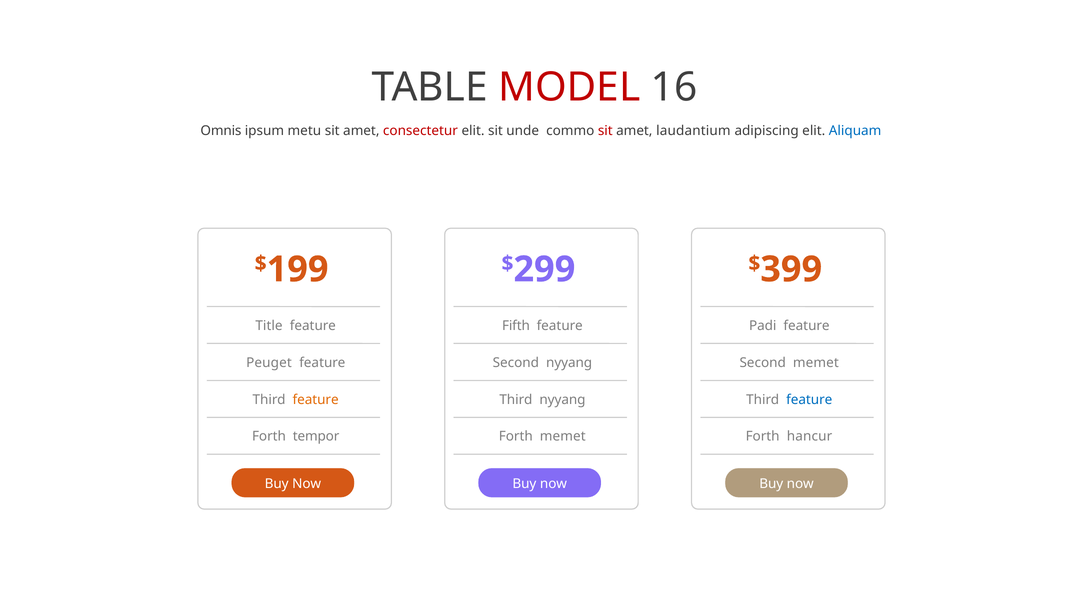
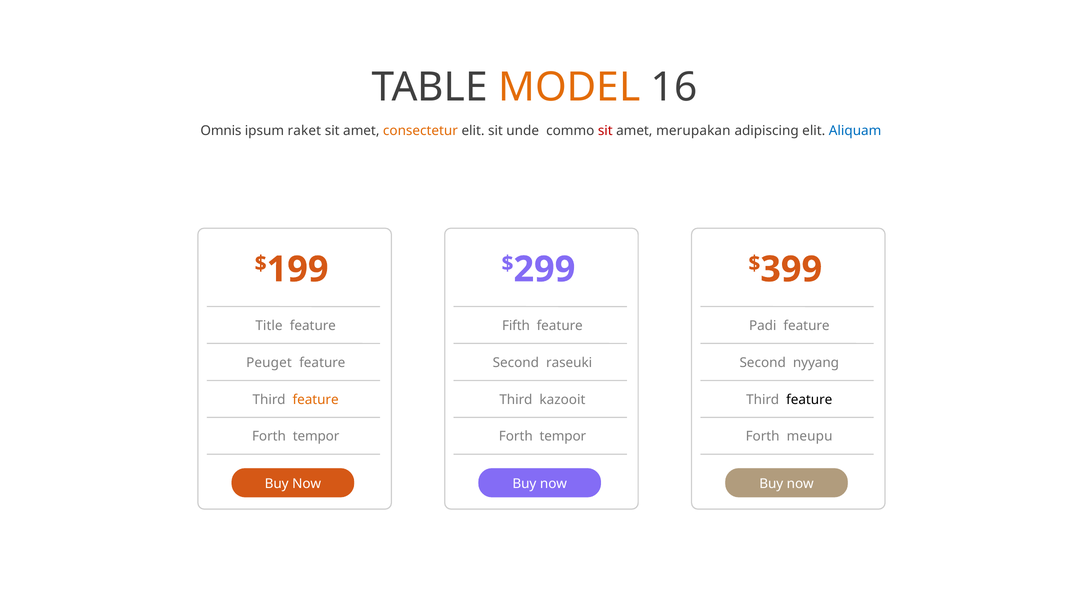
MODEL colour: red -> orange (569, 88)
metu: metu -> raket (304, 131)
consectetur colour: red -> orange (420, 131)
laudantium: laudantium -> merupakan (693, 131)
Second nyyang: nyyang -> raseuki (569, 363)
Second memet: memet -> nyyang (816, 363)
Third nyyang: nyyang -> kazooit (562, 400)
feature colour: blue -> black (809, 400)
memet: memet -> tempor (563, 437)
hancur: hancur -> meupu (810, 437)
